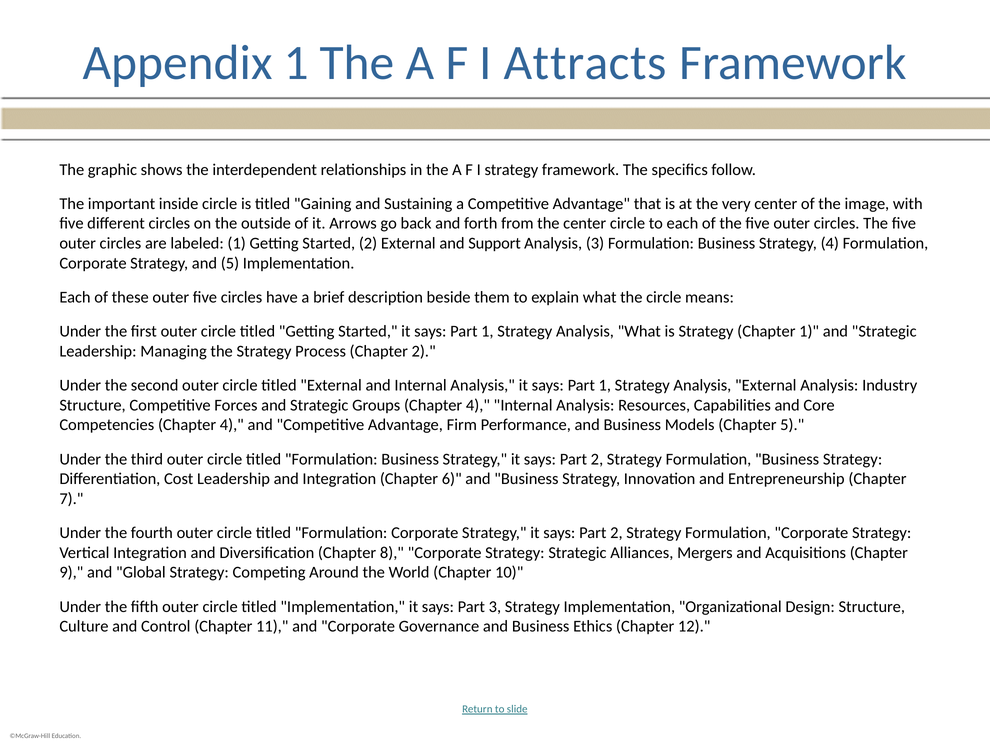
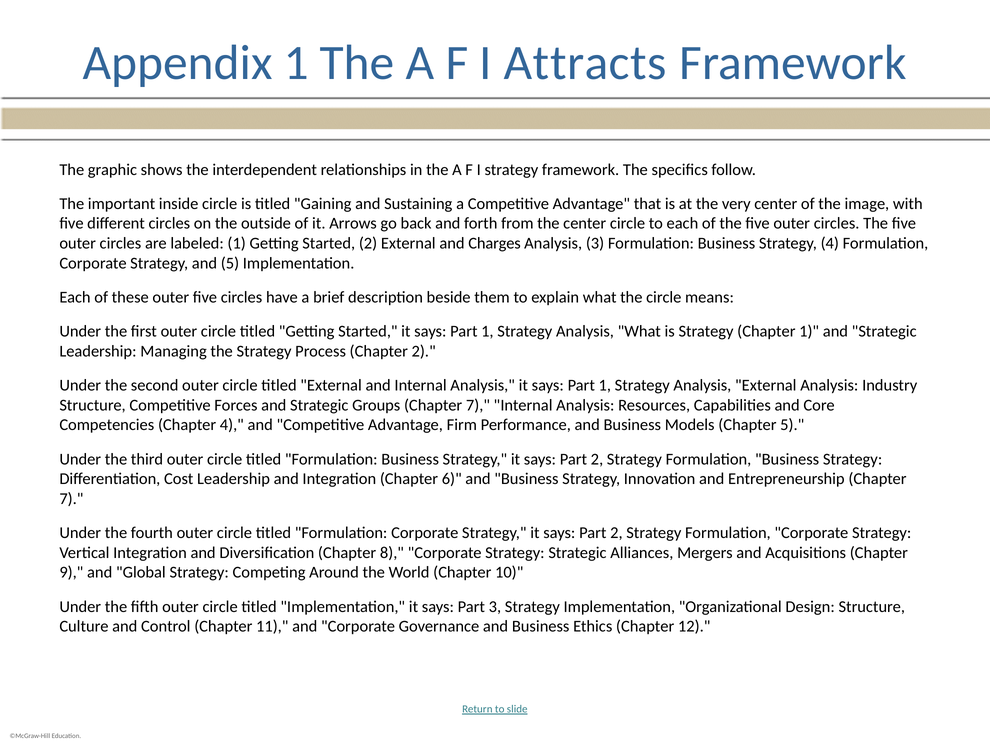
Support: Support -> Charges (495, 243)
Groups Chapter 4: 4 -> 7 (478, 405)
